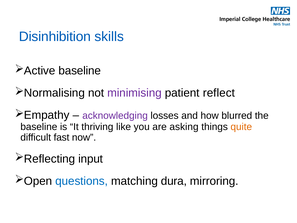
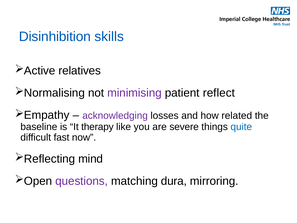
baseline: baseline -> relatives (80, 71)
blurred: blurred -> related (237, 116)
thriving: thriving -> therapy (97, 127)
asking: asking -> severe (184, 127)
quite colour: orange -> blue (241, 127)
input: input -> mind (91, 159)
questions colour: blue -> purple (82, 181)
